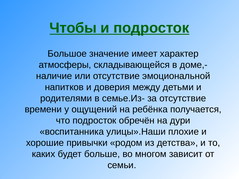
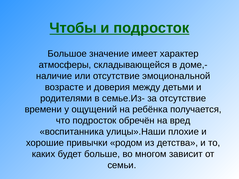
напитков: напитков -> возрасте (64, 87)
дури: дури -> вред (180, 121)
